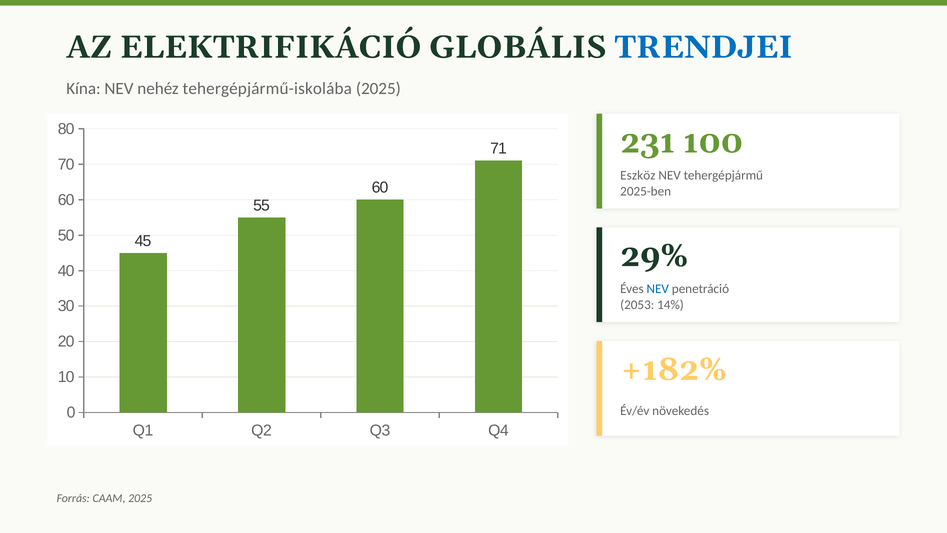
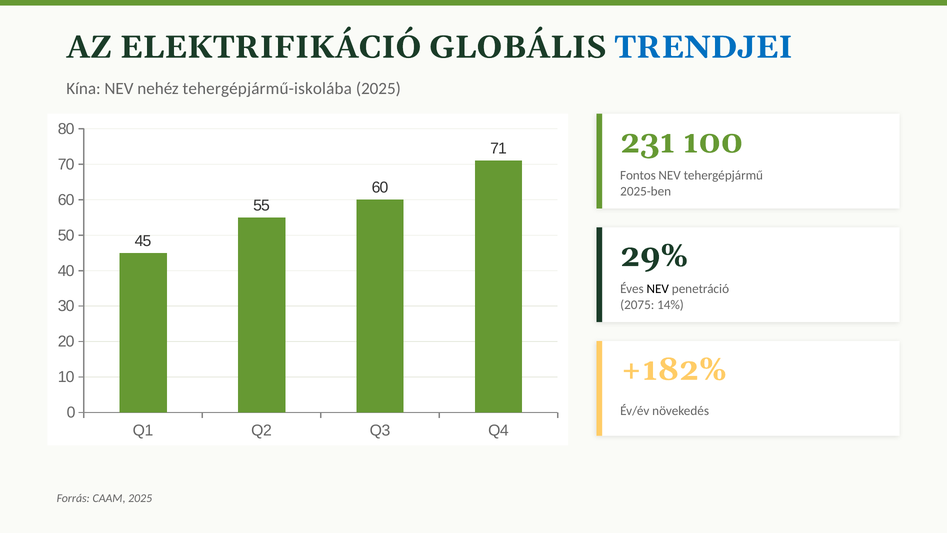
Eszköz: Eszköz -> Fontos (638, 175)
NEV colour: blue -> black (658, 289)
2053: 2053 -> 2075 (637, 305)
